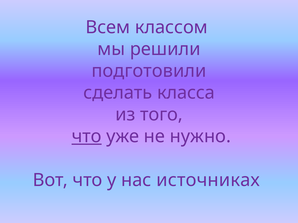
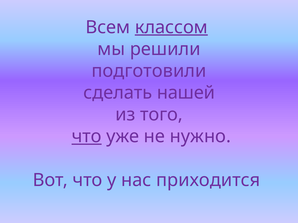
классом underline: none -> present (171, 27)
класса: класса -> нашей (186, 93)
источниках: источниках -> приходится (208, 180)
